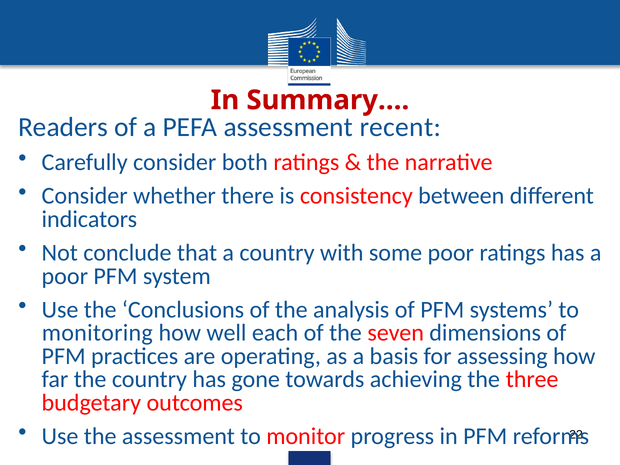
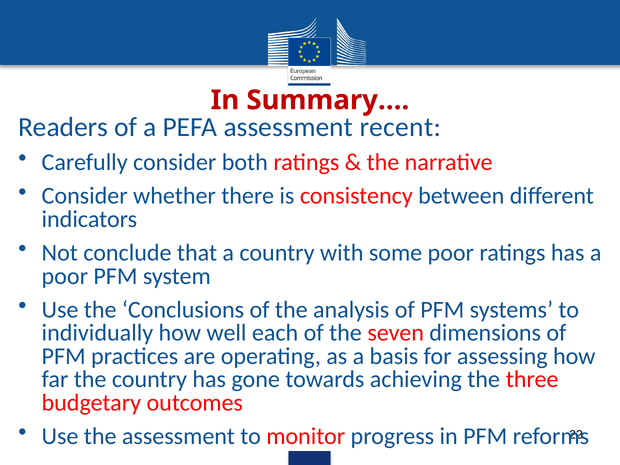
monitoring: monitoring -> individually (97, 333)
